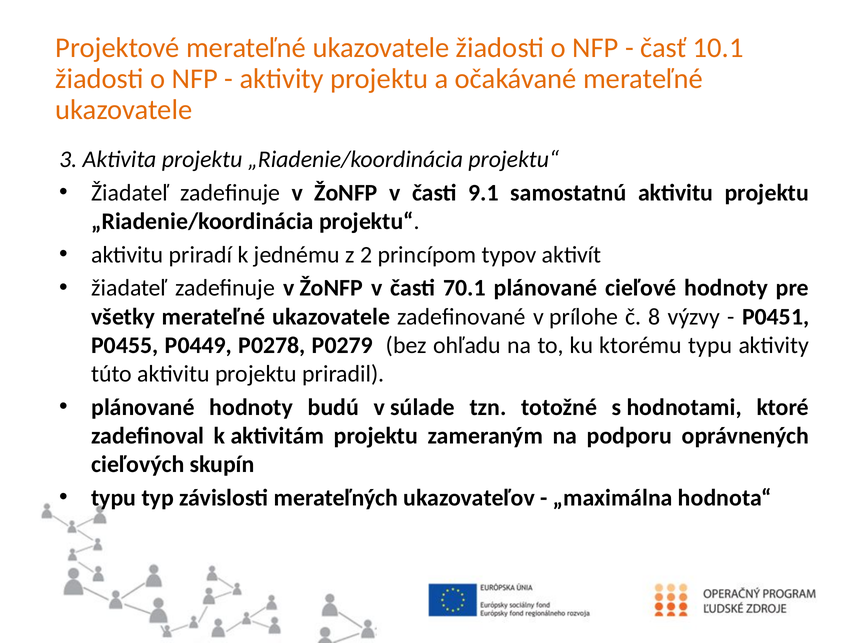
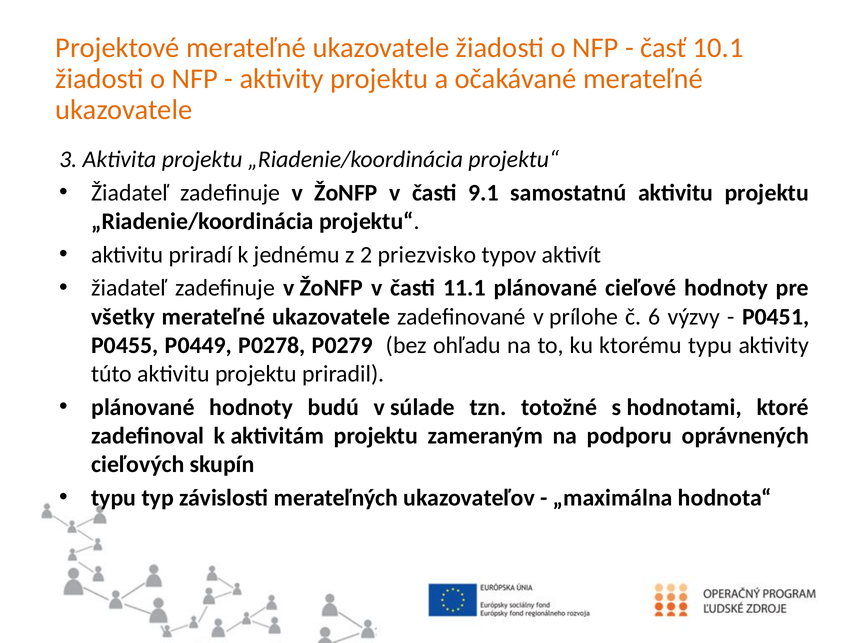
princípom: princípom -> priezvisko (427, 255)
70.1: 70.1 -> 11.1 (464, 288)
8: 8 -> 6 (654, 317)
